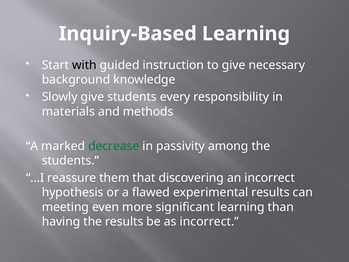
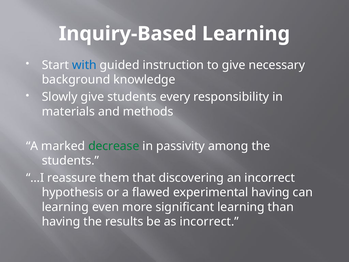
with colour: black -> blue (84, 65)
experimental results: results -> having (271, 192)
meeting: meeting -> learning (65, 207)
